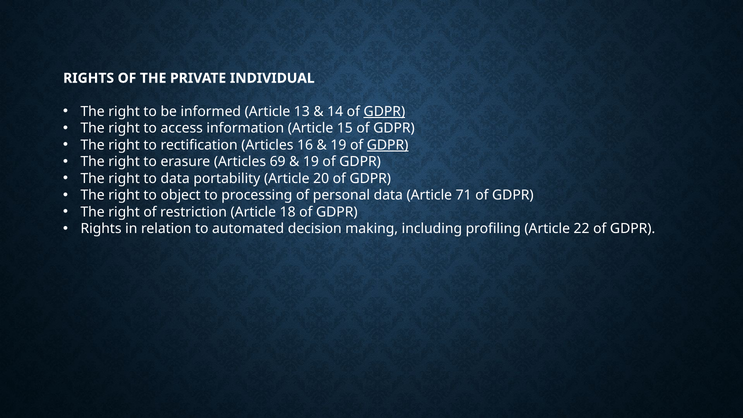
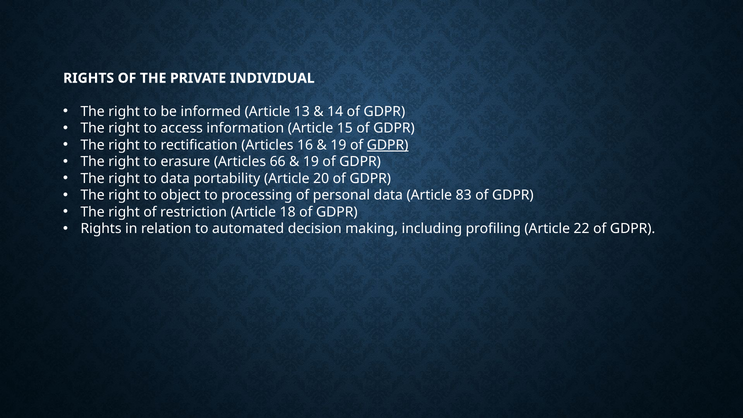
GDPR underline: present -> none (384, 112)
69: 69 -> 66 (278, 162)
71: 71 -> 83 (464, 195)
